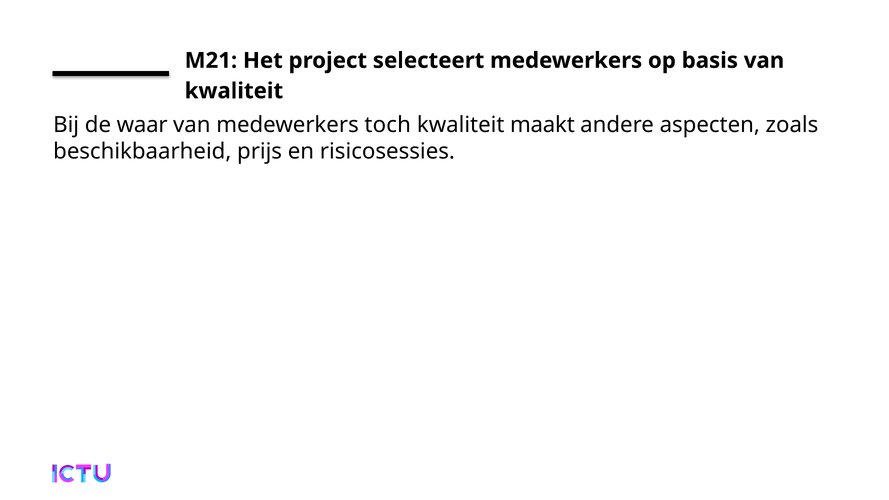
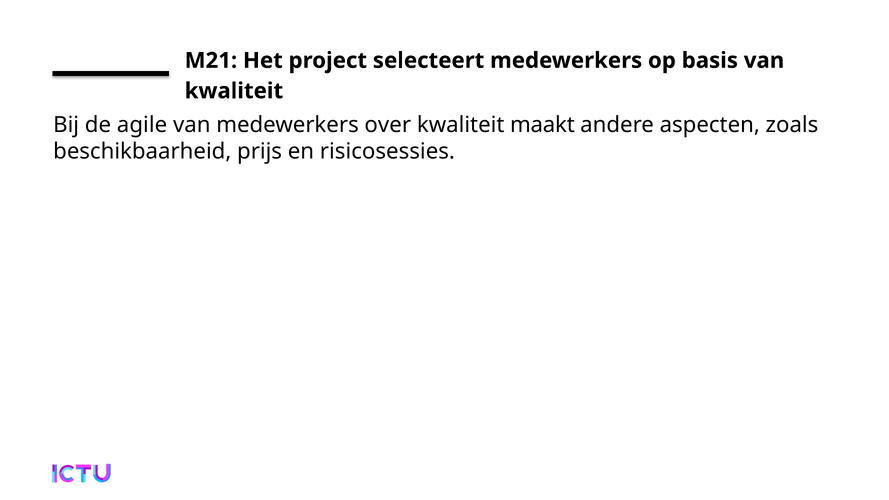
waar: waar -> agile (142, 125)
toch: toch -> over (388, 125)
